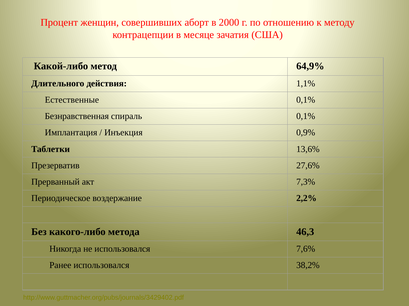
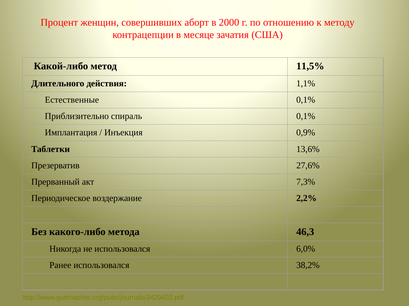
64,9%: 64,9% -> 11,5% (310, 66)
Безнравственная: Безнравственная -> Приблизительно (77, 117)
7,6%: 7,6% -> 6,0% (306, 250)
